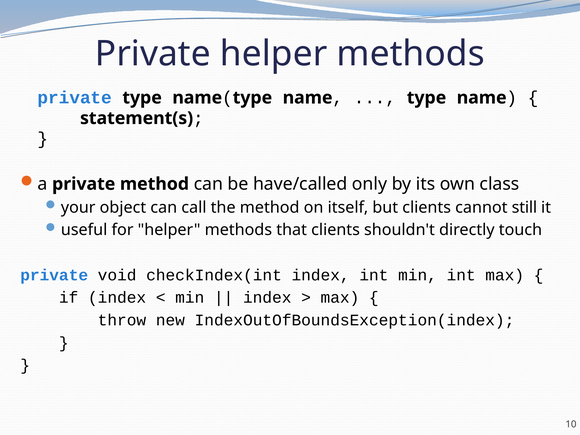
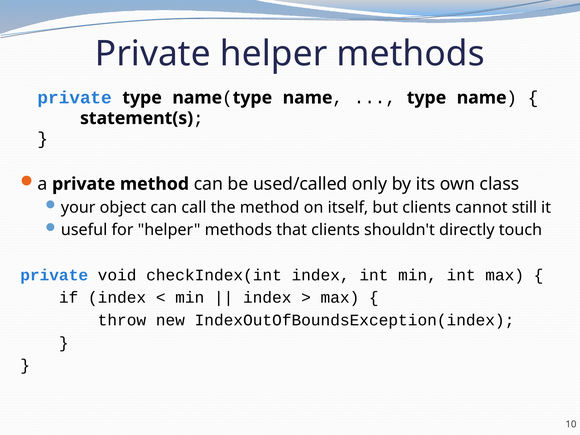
have/called: have/called -> used/called (300, 184)
